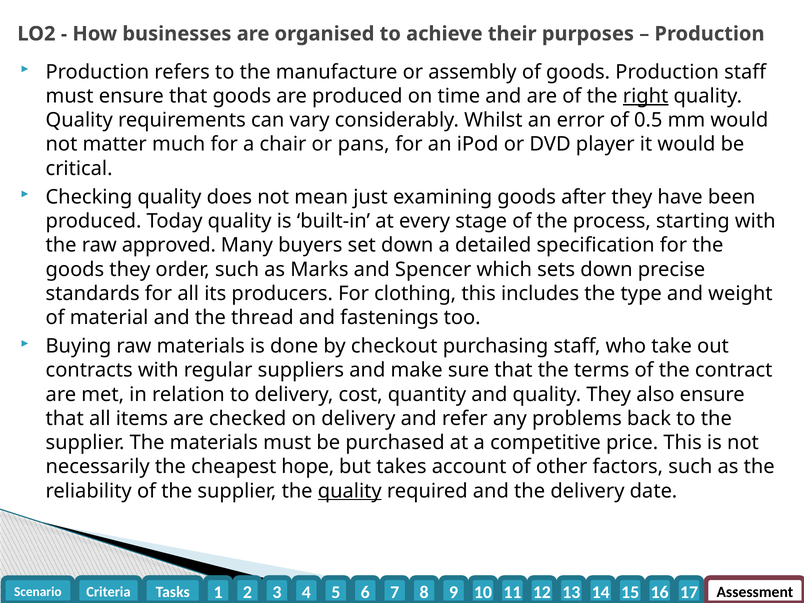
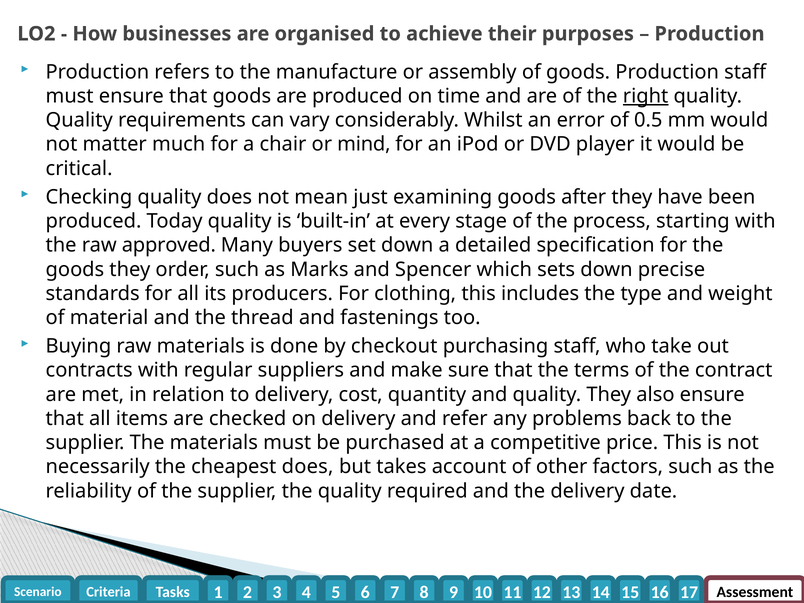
pans: pans -> mind (364, 144)
cheapest hope: hope -> does (308, 467)
quality underline: present -> none (350, 491)
